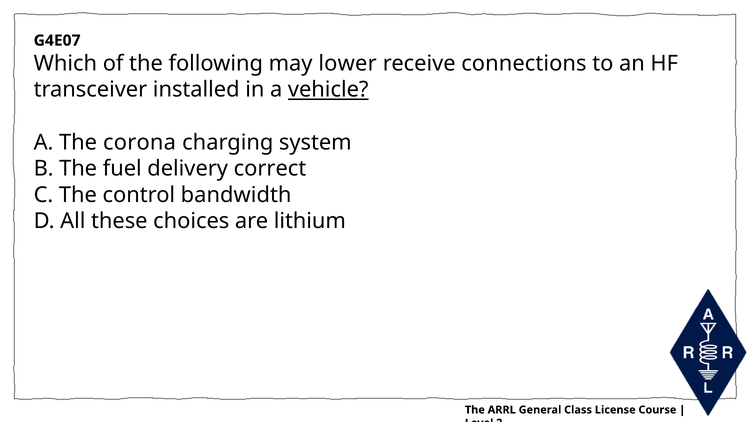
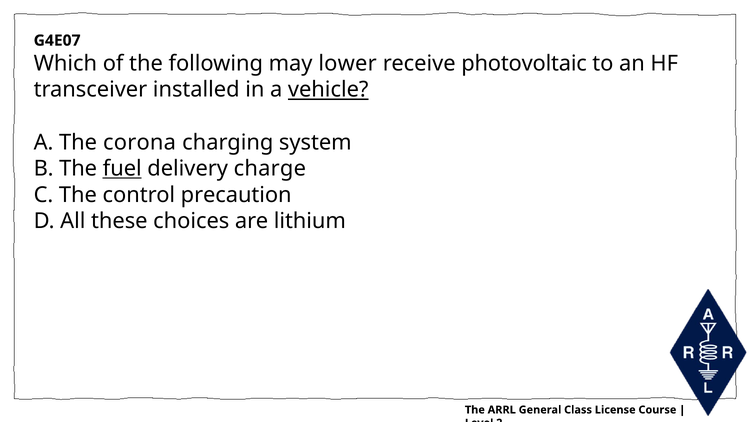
connections: connections -> photovoltaic (524, 63)
fuel underline: none -> present (122, 169)
correct: correct -> charge (270, 169)
bandwidth: bandwidth -> precaution (236, 195)
